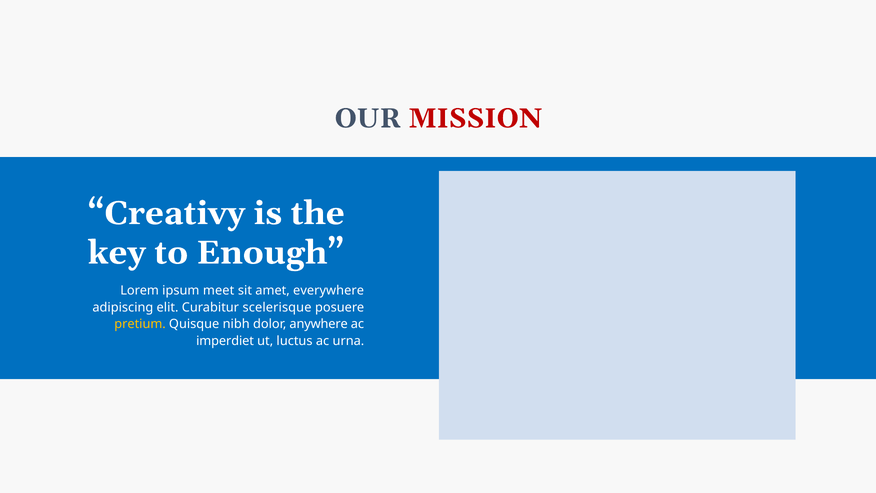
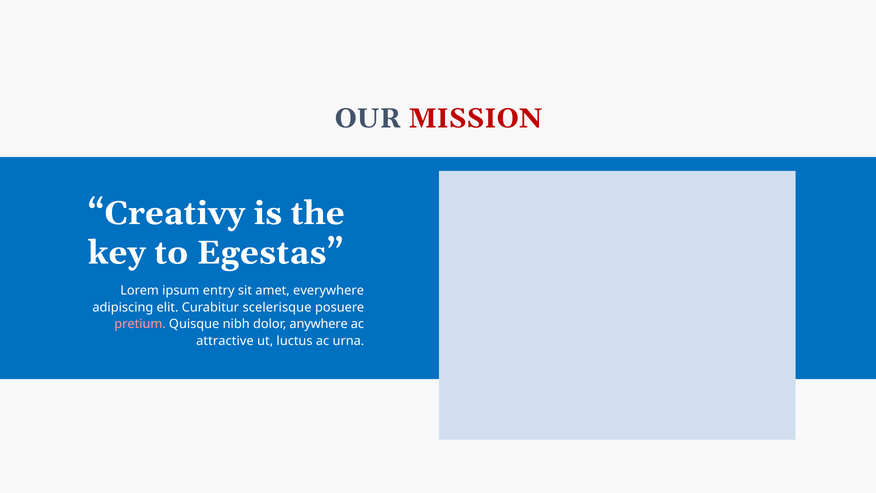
Enough: Enough -> Egestas (270, 253)
meet: meet -> entry (219, 290)
pretium colour: yellow -> pink (140, 324)
imperdiet: imperdiet -> attractive (225, 341)
